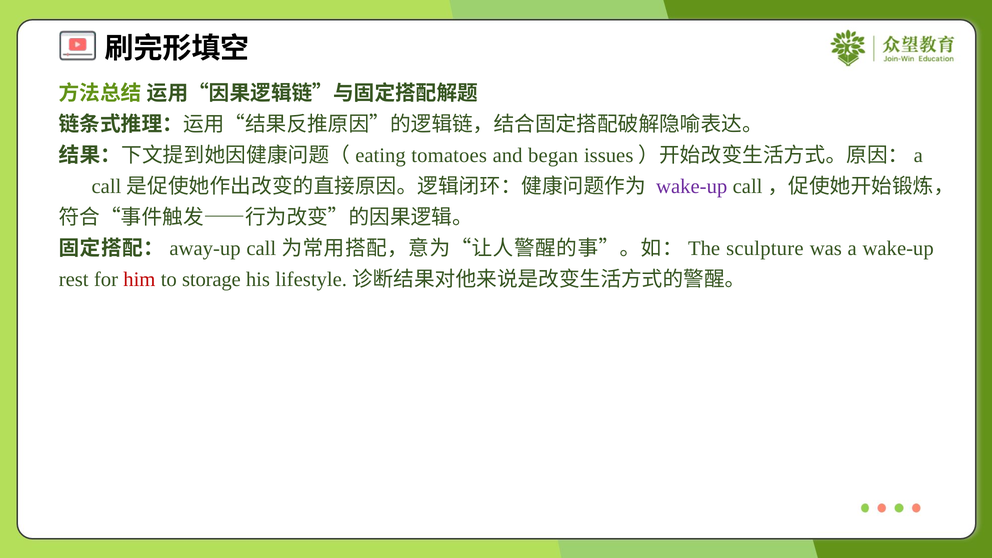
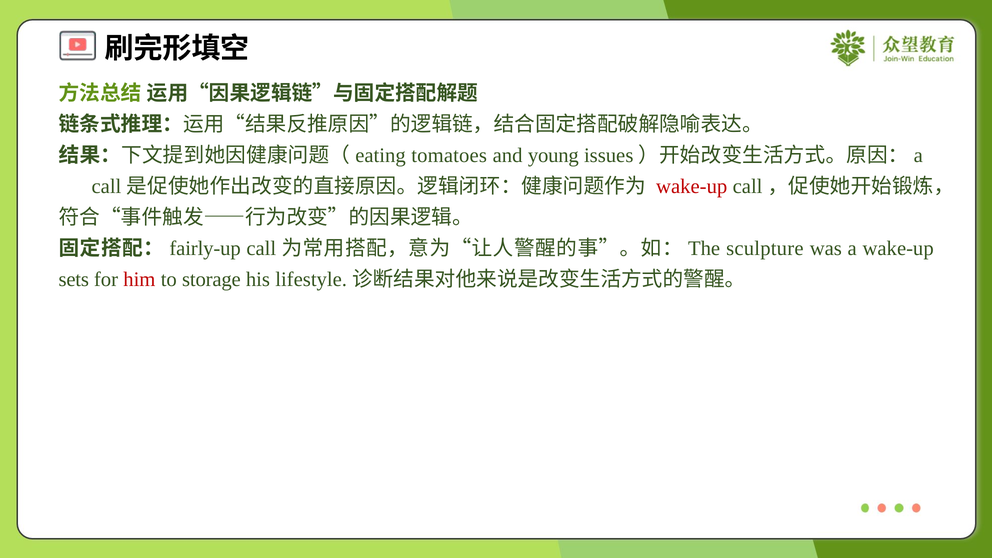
began: began -> young (553, 155)
wake-up colour: purple -> red (692, 186)
away-up: away-up -> fairly-up (205, 248)
rest: rest -> sets (74, 279)
